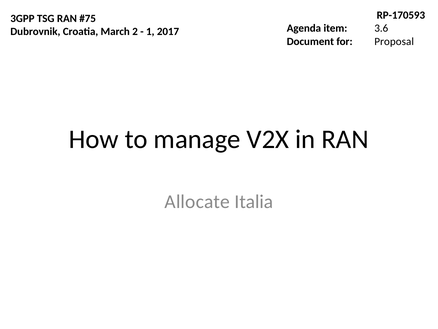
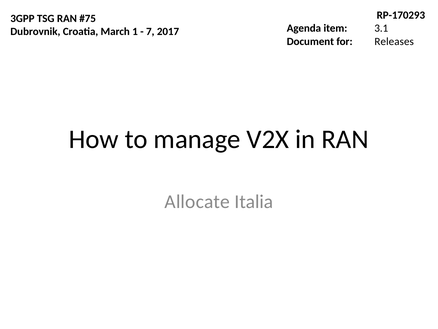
RP-170593: RP-170593 -> RP-170293 (401, 15)
3.6: 3.6 -> 3.1 (381, 28)
2: 2 -> 1 (135, 32)
1: 1 -> 7 (150, 32)
Proposal: Proposal -> Releases (394, 41)
